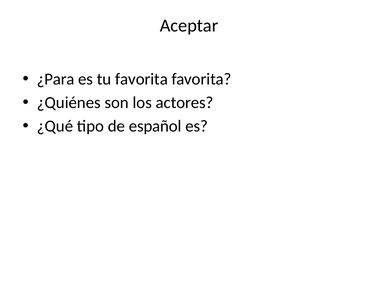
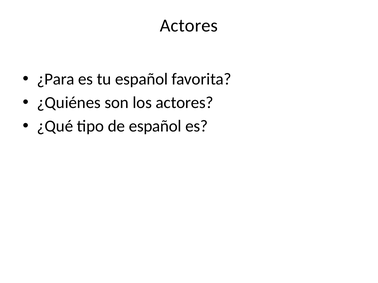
Aceptar: Aceptar -> Actores (189, 26)
tu favorita: favorita -> español (142, 79)
